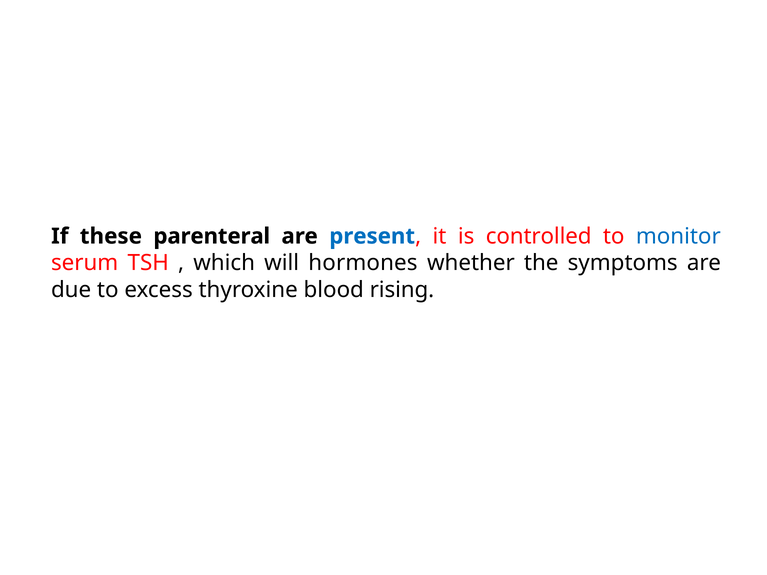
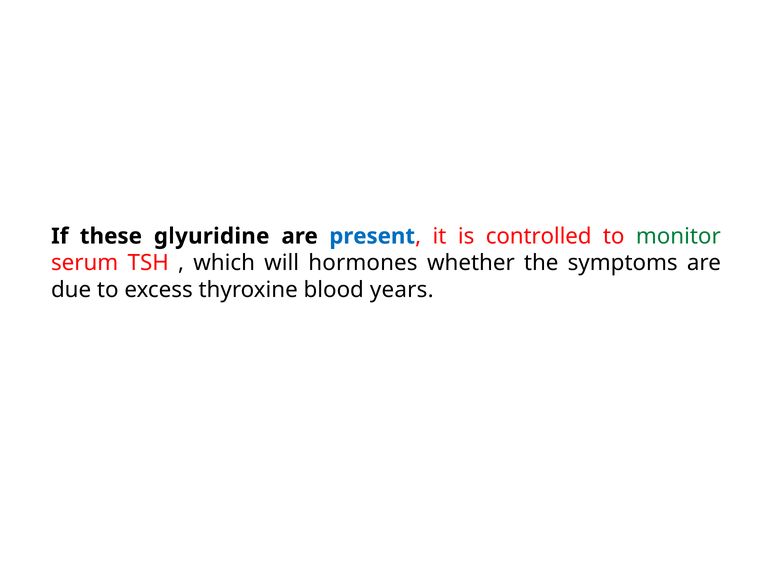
parenteral: parenteral -> glyuridine (212, 236)
monitor colour: blue -> green (678, 236)
rising: rising -> years (402, 290)
